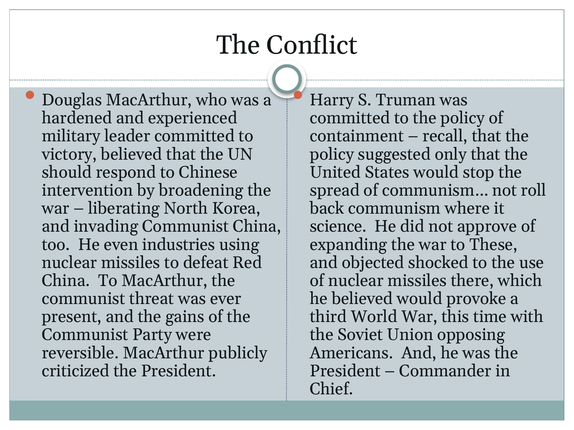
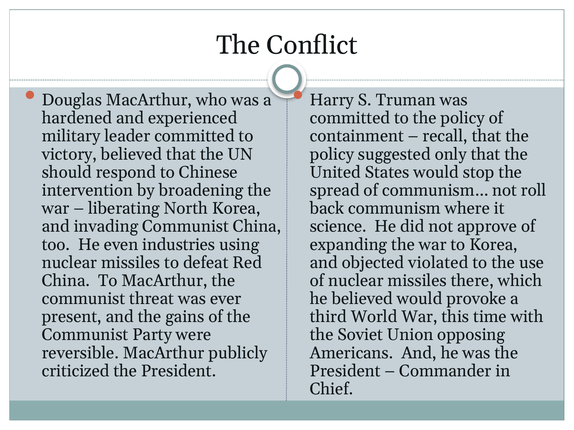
to These: These -> Korea (494, 245)
shocked: shocked -> violated (438, 263)
